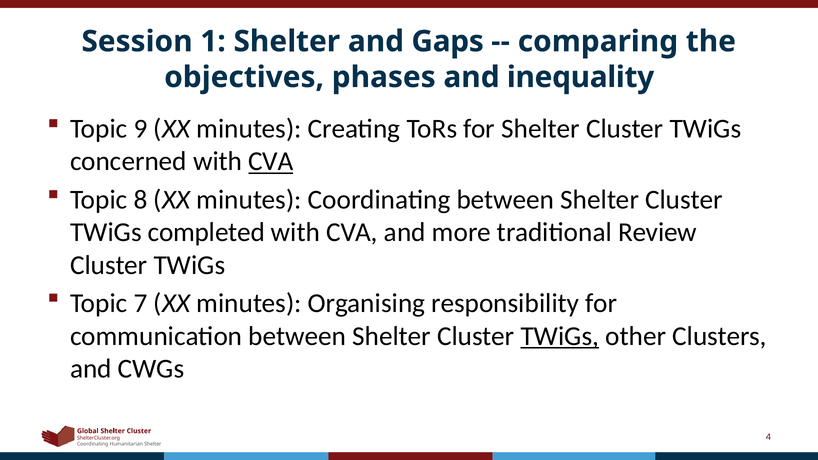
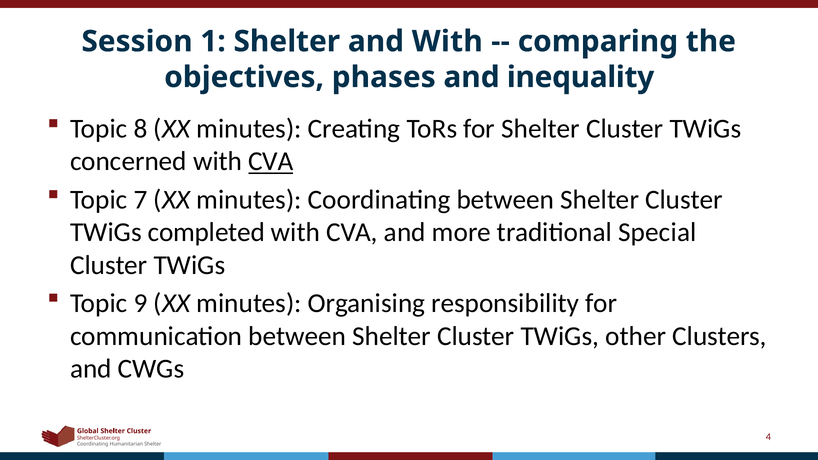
and Gaps: Gaps -> With (447, 41)
9: 9 -> 8 (140, 129)
8: 8 -> 7 (140, 200)
Review: Review -> Special (657, 232)
7: 7 -> 9 (140, 303)
TWiGs underline: present -> none (560, 336)
